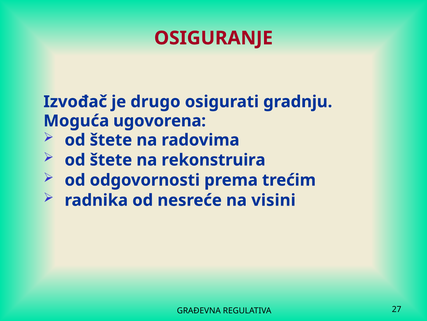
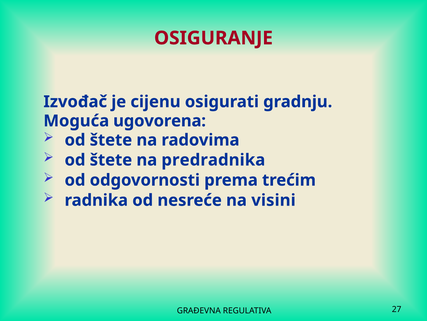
drugo: drugo -> cijenu (155, 102)
rekonstruira: rekonstruira -> predradnika (213, 160)
